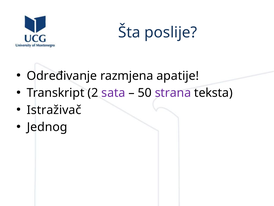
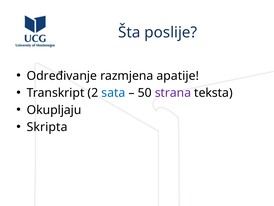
sata colour: purple -> blue (113, 93)
Istraživač: Istraživač -> Okupljaju (54, 110)
Jednog: Jednog -> Skripta (47, 127)
